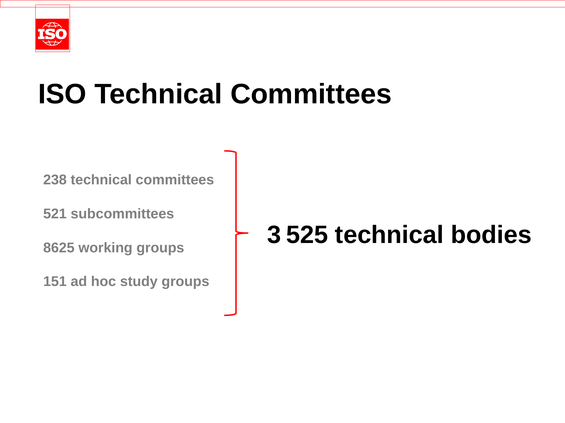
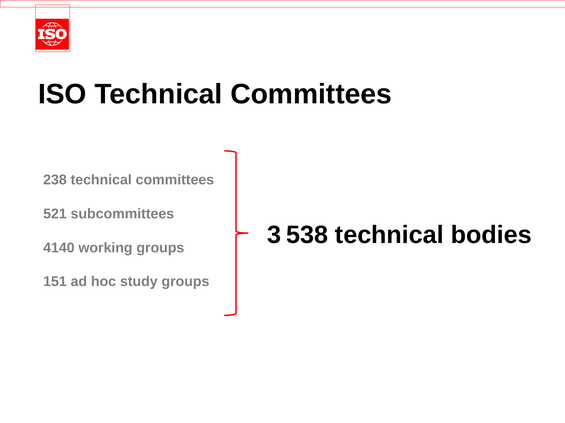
525: 525 -> 538 (307, 235)
8625: 8625 -> 4140 (59, 248)
